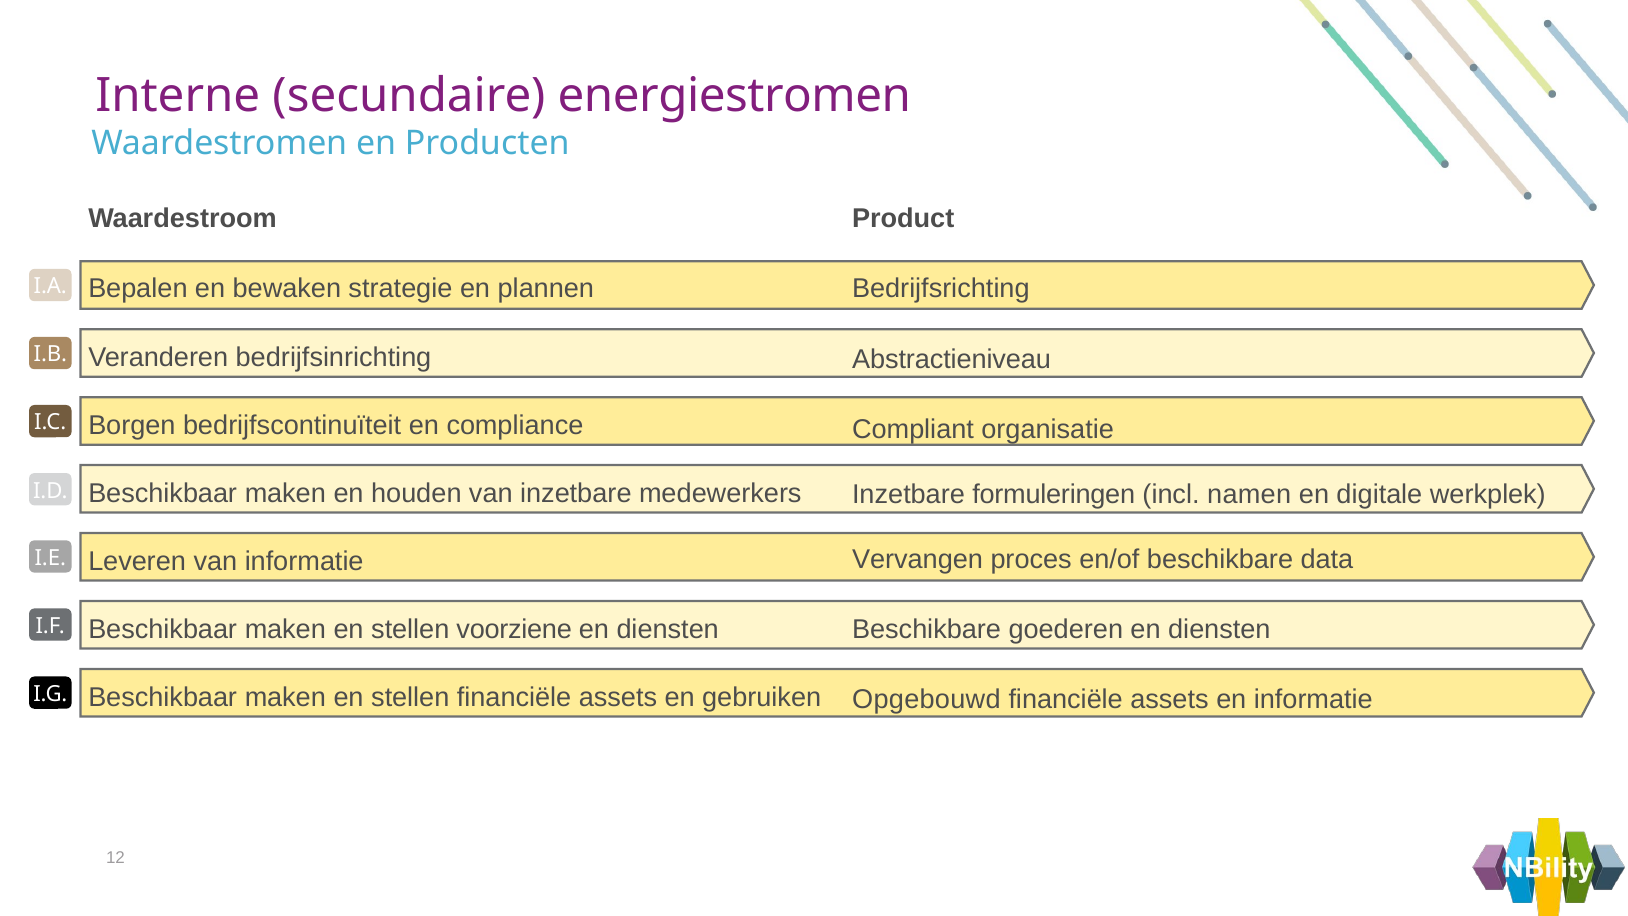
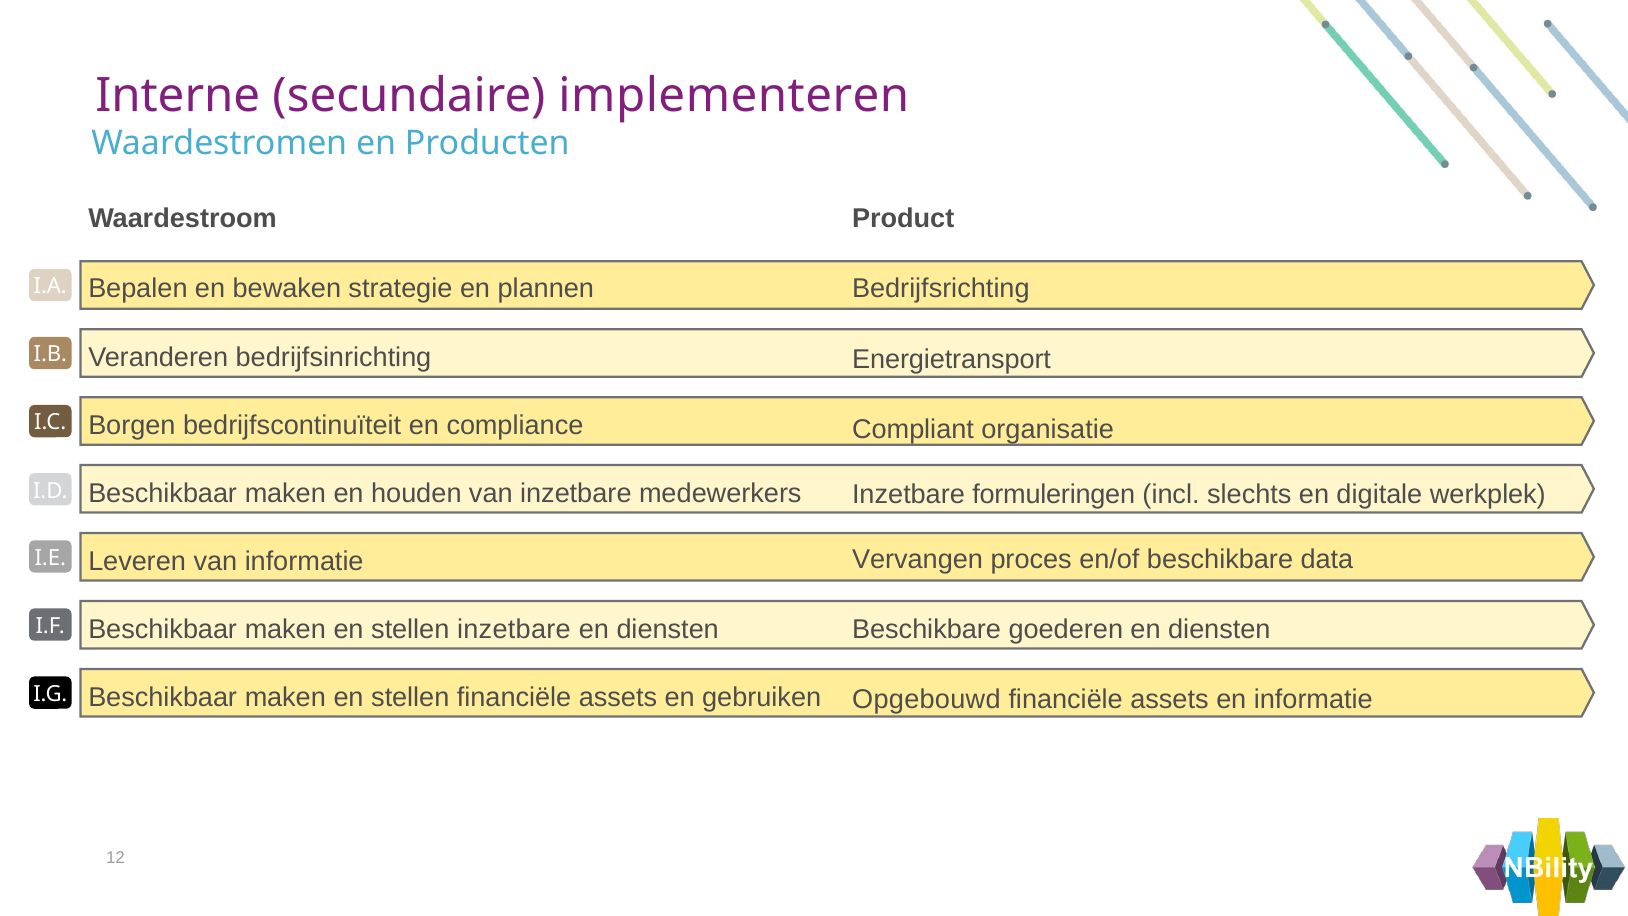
energiestromen: energiestromen -> implementeren (734, 96)
Abstractieniveau: Abstractieniveau -> Energietransport (952, 359)
namen: namen -> slechts (1249, 494)
stellen voorziene: voorziene -> inzetbare (514, 629)
